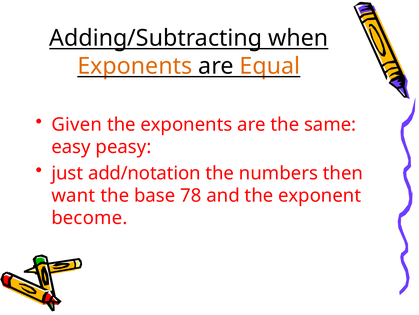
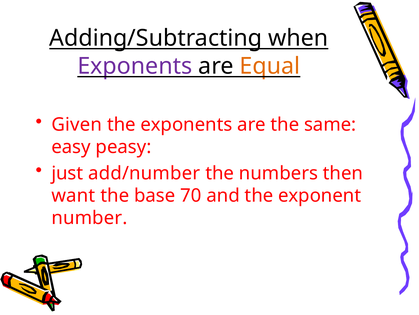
Exponents colour: orange -> purple (135, 66)
add/notation: add/notation -> add/number (144, 173)
78: 78 -> 70 (191, 195)
become: become -> number (89, 218)
